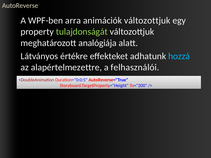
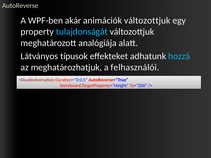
arra: arra -> akár (73, 21)
tulajdonságát colour: light green -> light blue (82, 32)
értékre: értékre -> típusok (74, 56)
alapértelmezettre: alapértelmezettre -> meghatározhatjuk (66, 67)
